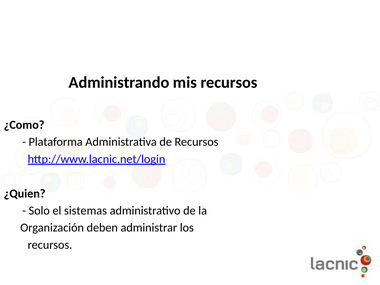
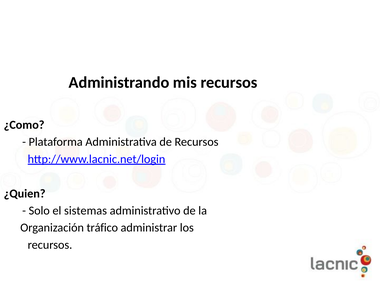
deben: deben -> tráfico (102, 228)
